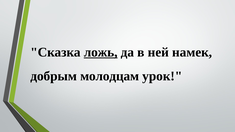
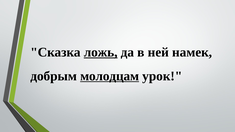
молодцам underline: none -> present (110, 76)
